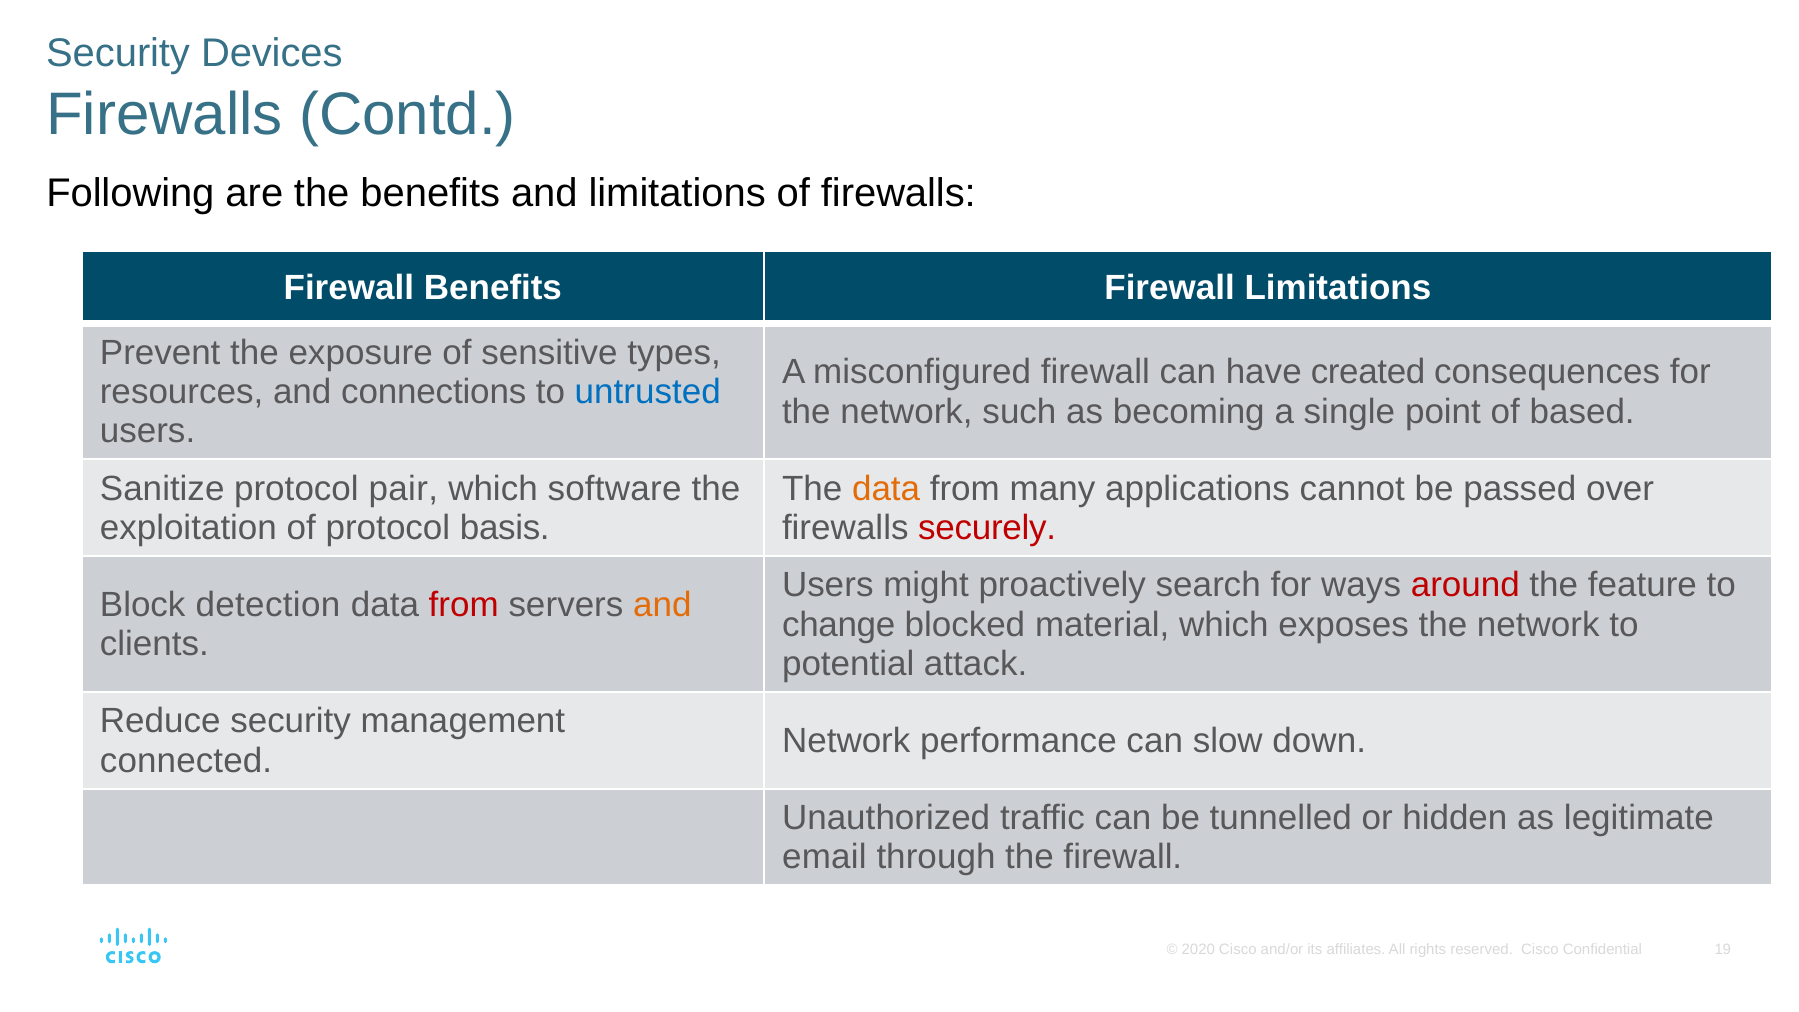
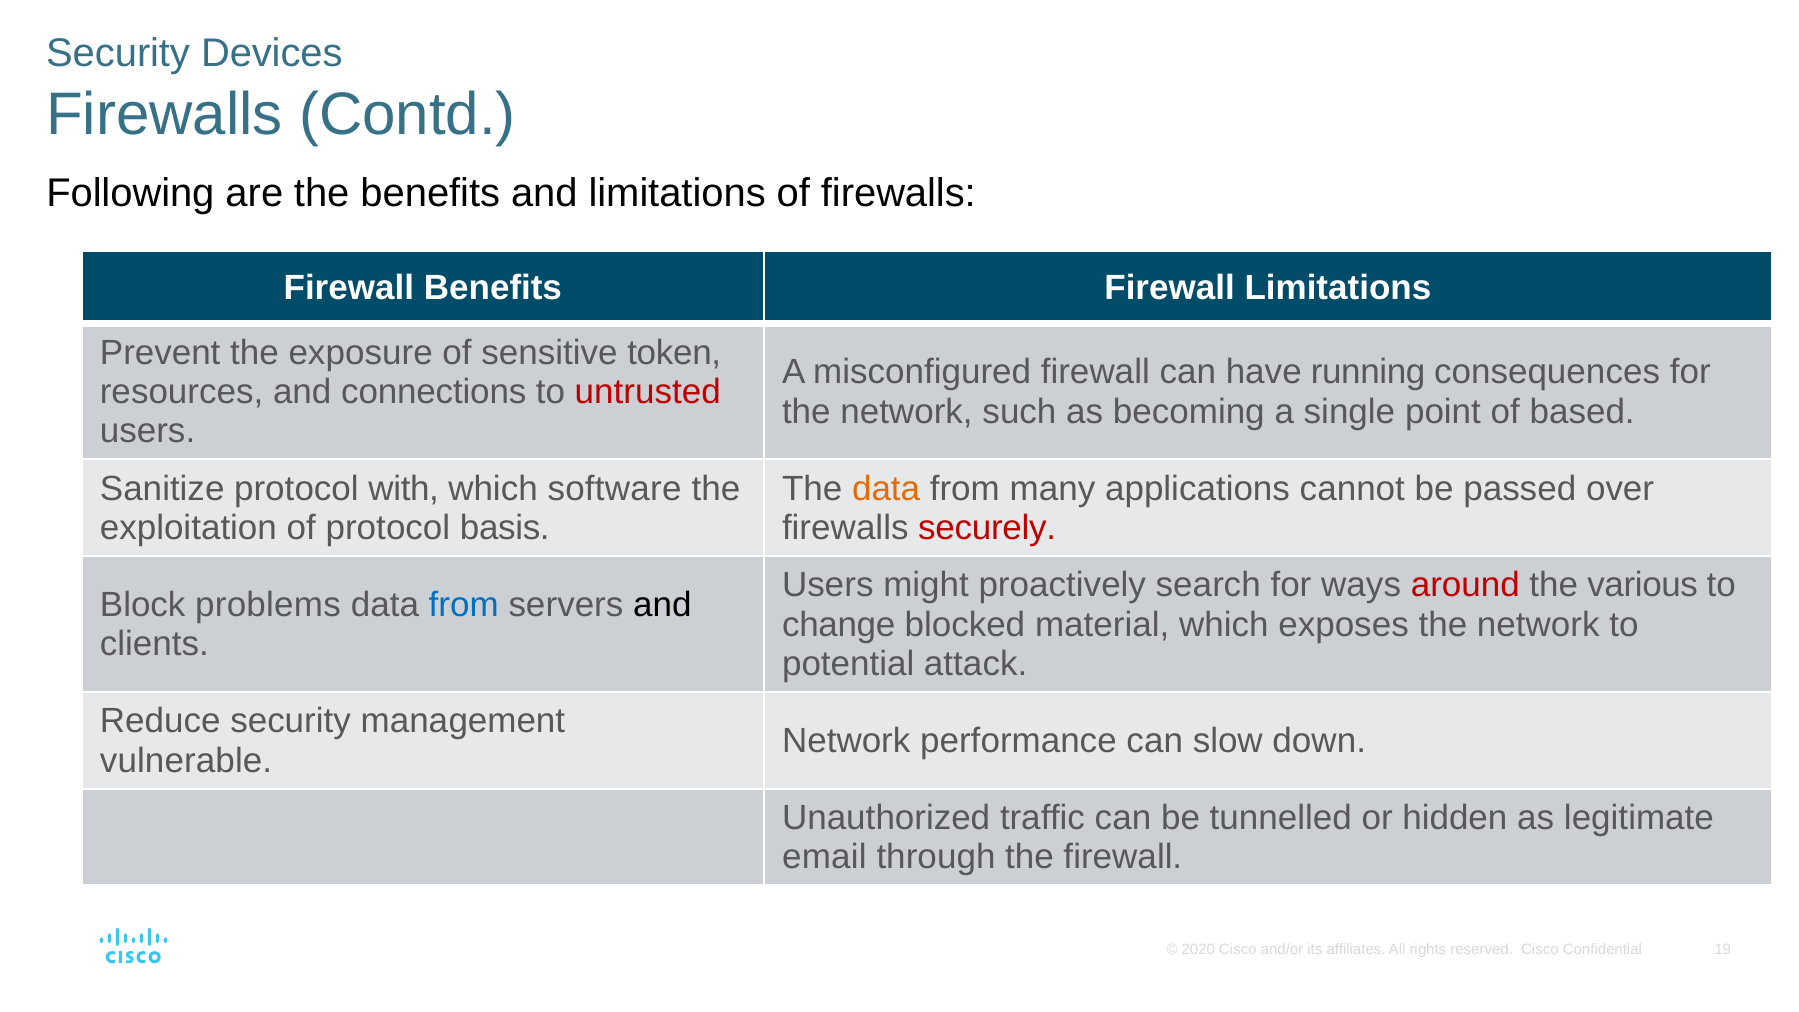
types: types -> token (674, 353)
created: created -> running (1368, 372)
untrusted colour: blue -> red (648, 392)
pair: pair -> with (404, 489)
feature: feature -> various (1643, 585)
detection: detection -> problems (268, 605)
from colour: red -> blue (464, 605)
and colour: orange -> black (662, 605)
connected: connected -> vulnerable (186, 761)
